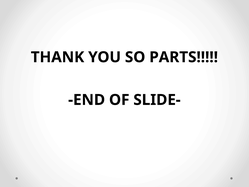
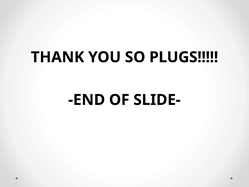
PARTS: PARTS -> PLUGS (184, 57)
